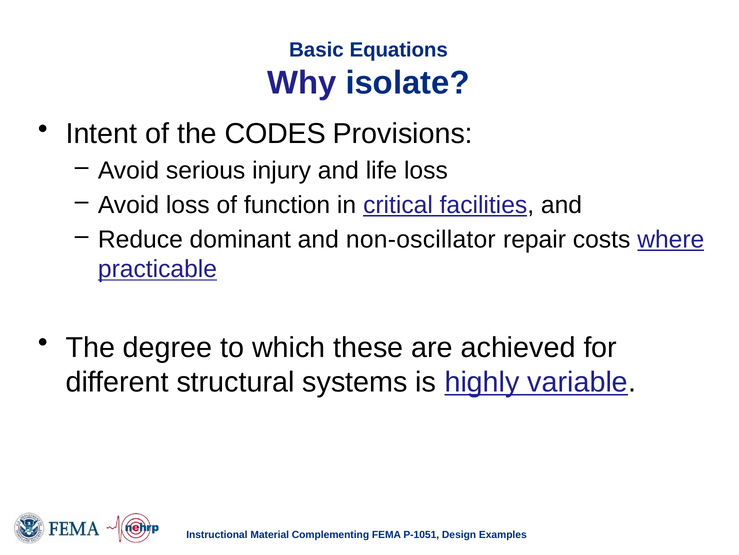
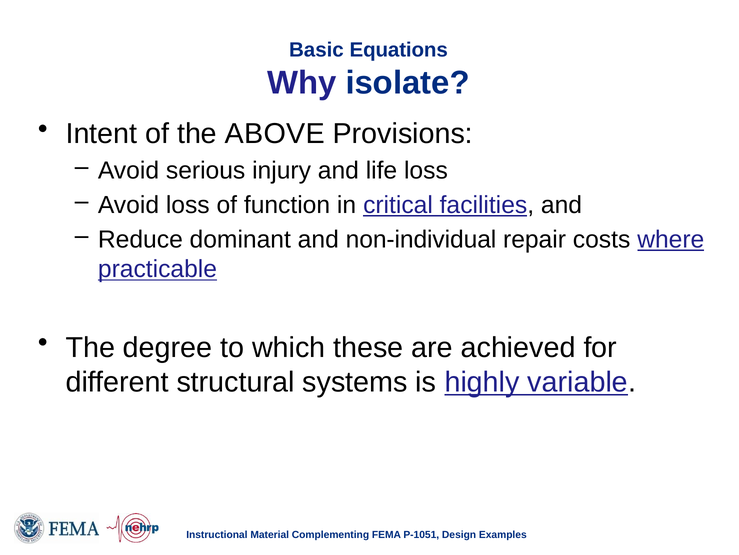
CODES: CODES -> ABOVE (275, 134)
non-oscillator: non-oscillator -> non-individual (421, 239)
